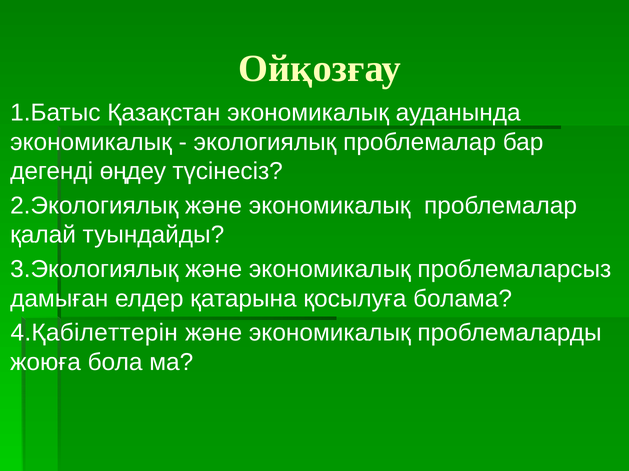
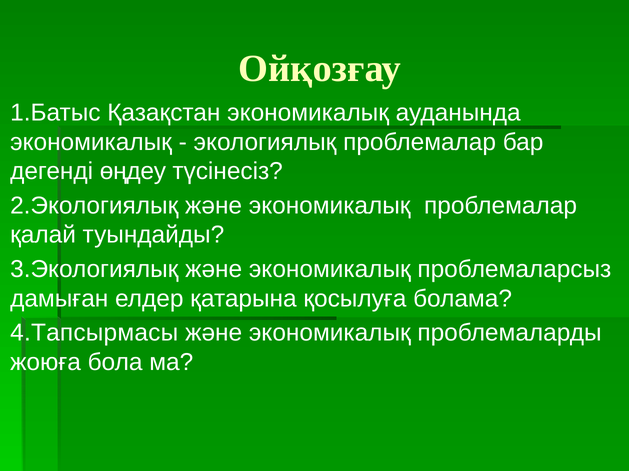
4.Қабілеттерін: 4.Қабілеттерін -> 4.Тапсырмасы (94, 333)
